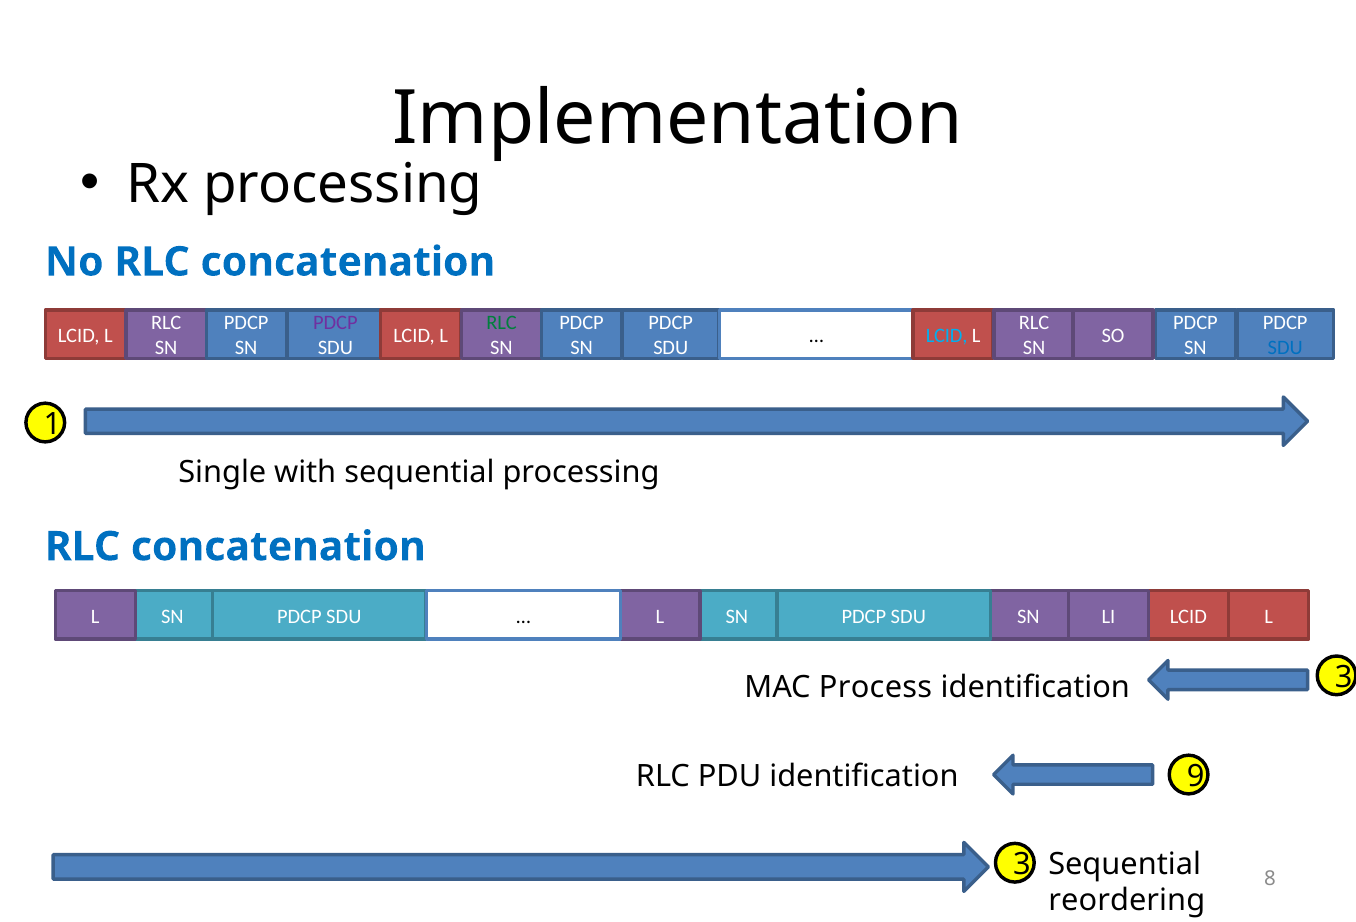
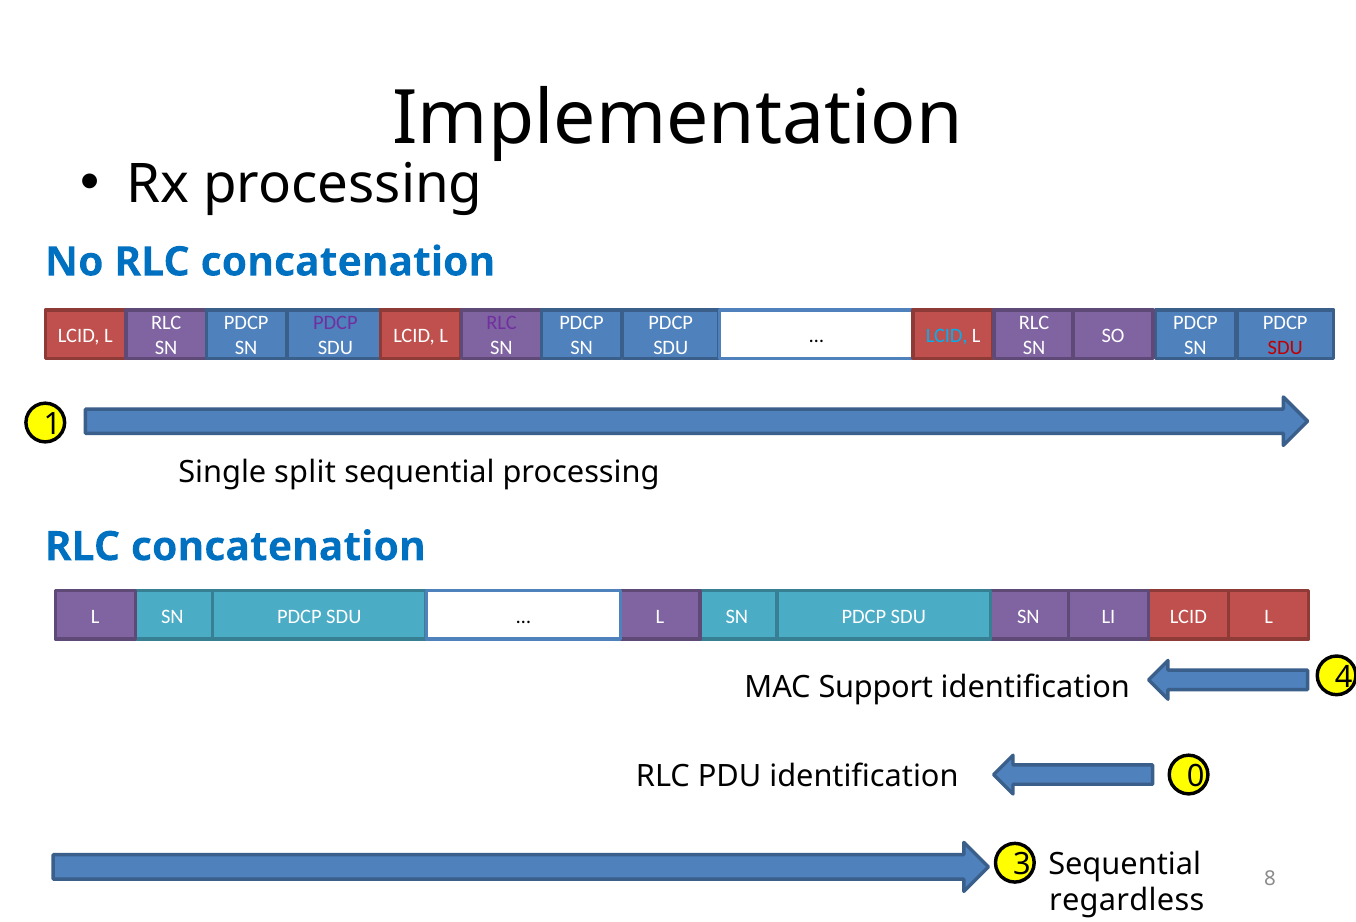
RLC colour: green -> purple (502, 323)
SDU colour: blue -> red (1285, 348)
with: with -> split (305, 472)
Process: Process -> Support (876, 687)
identification 3: 3 -> 4 (1344, 678)
9: 9 -> 0 (1196, 777)
reordering: reordering -> regardless (1127, 901)
